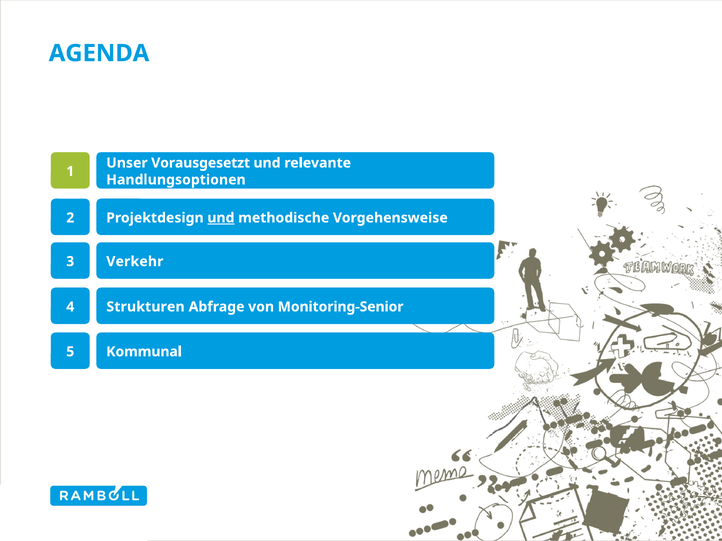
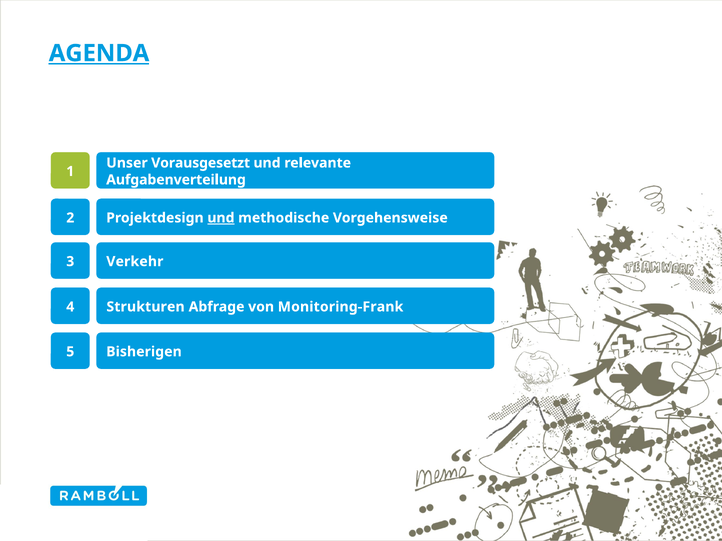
AGENDA underline: none -> present (99, 53)
Handlungsoptionen: Handlungsoptionen -> Aufgabenverteilung (176, 180)
Monitoring-Senior: Monitoring-Senior -> Monitoring-Frank (340, 307)
Kommunal: Kommunal -> Bisherigen (144, 352)
